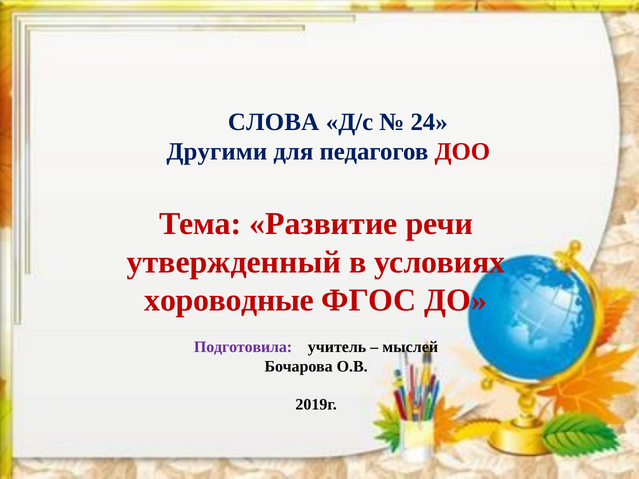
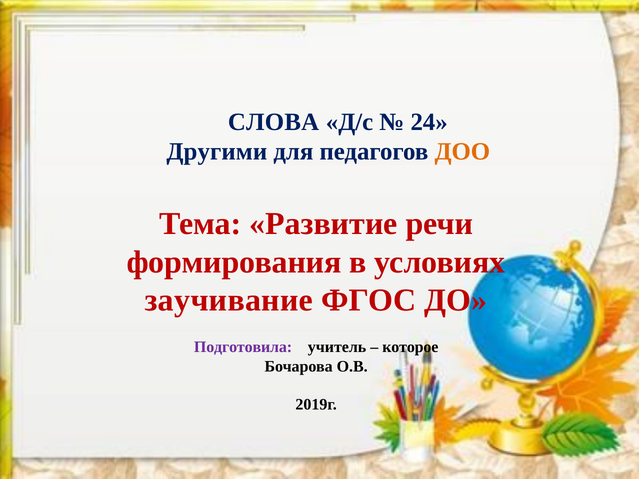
ДОО colour: red -> orange (462, 152)
утвержденный: утвержденный -> формирования (234, 262)
хороводные: хороводные -> заучивание (229, 301)
мыслей: мыслей -> которое (410, 347)
